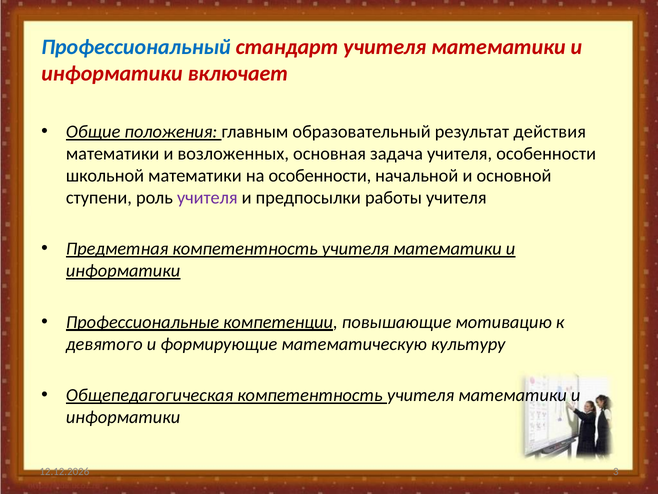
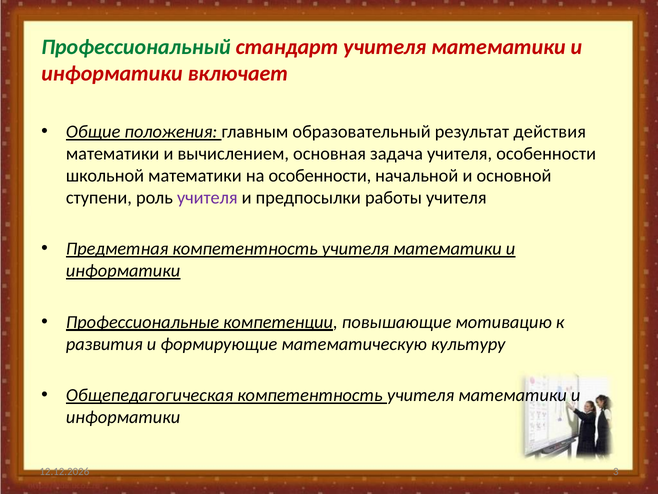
Профессиональный colour: blue -> green (136, 47)
возложенных: возложенных -> вычислением (233, 154)
девятого: девятого -> развития (104, 344)
